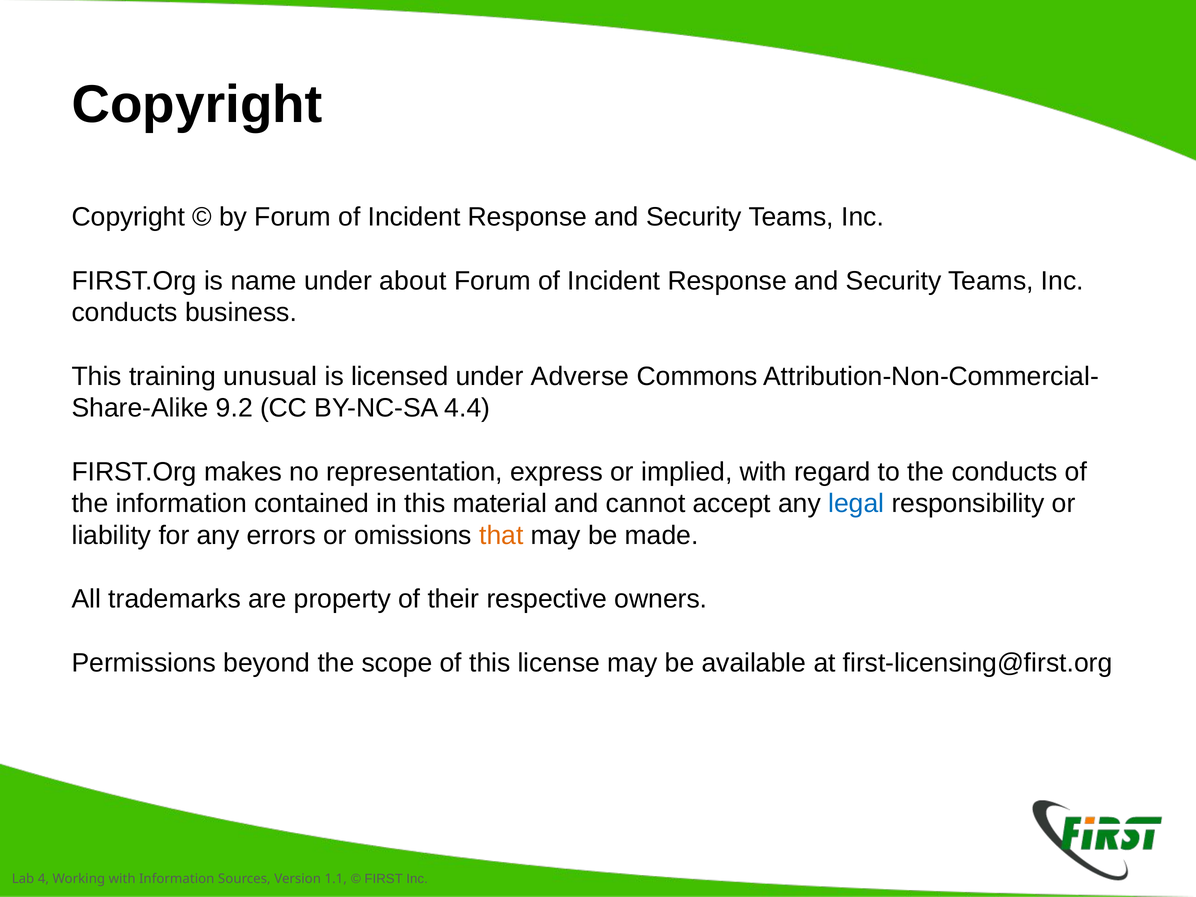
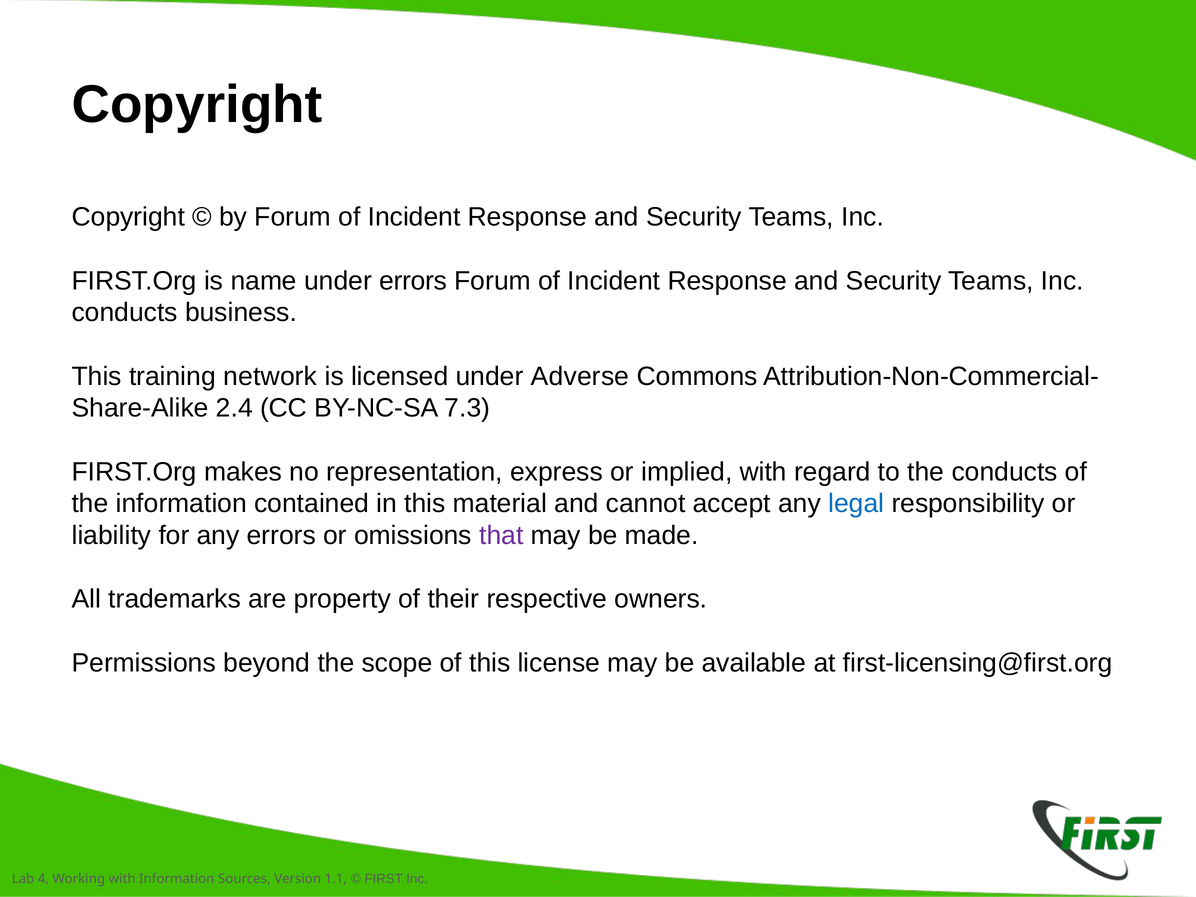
under about: about -> errors (413, 281)
unusual: unusual -> network (270, 376)
9.2: 9.2 -> 2.4 (234, 408)
4.4: 4.4 -> 7.3 (467, 408)
that colour: orange -> purple (501, 535)
